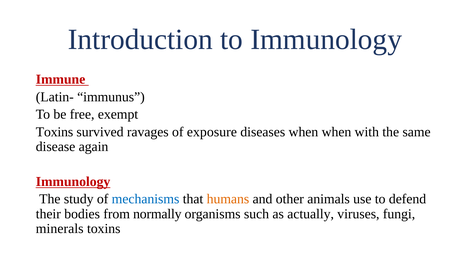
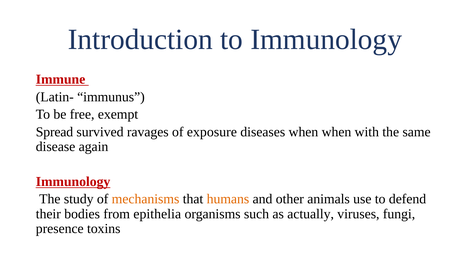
Toxins: Toxins -> Spread (54, 132)
mechanisms colour: blue -> orange (146, 199)
normally: normally -> epithelia (157, 214)
minerals: minerals -> presence (60, 229)
